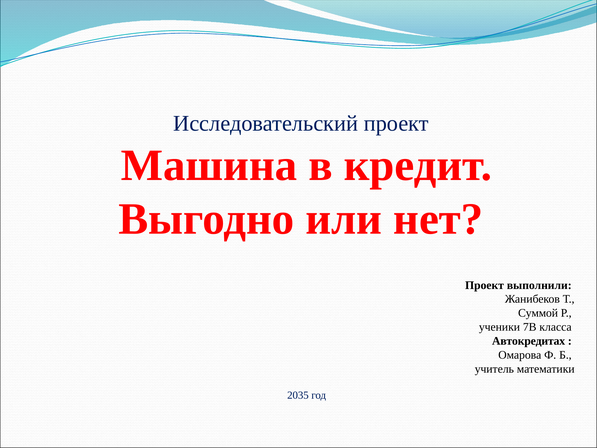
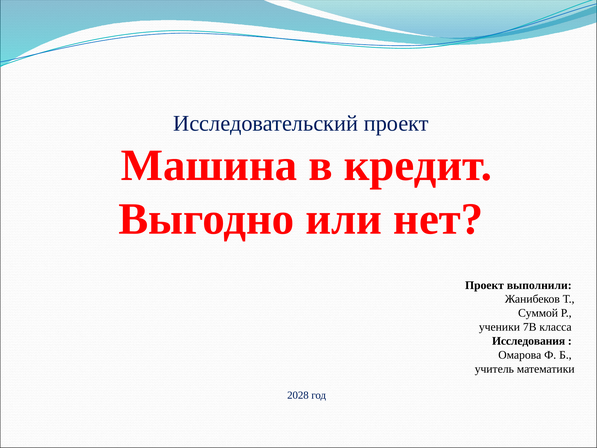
Автокредитах: Автокредитах -> Исследования (529, 341)
2035: 2035 -> 2028 (298, 395)
